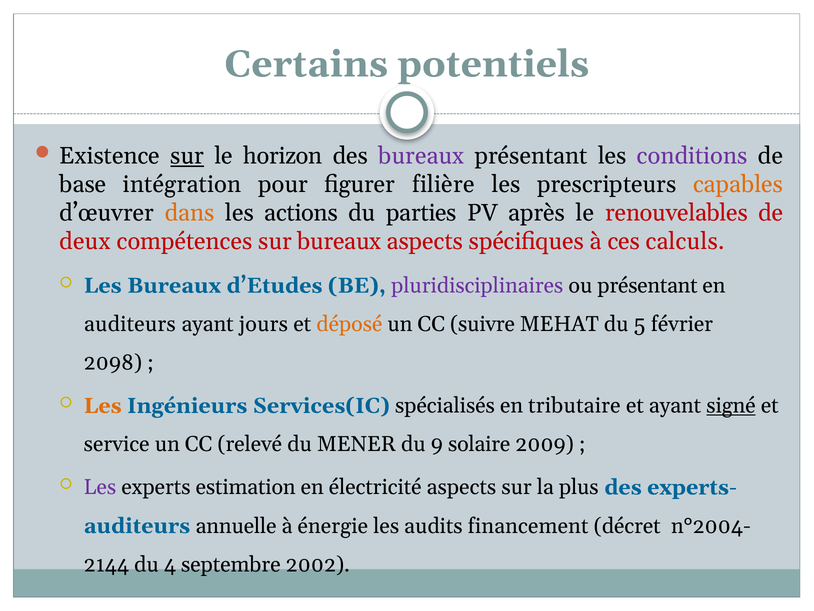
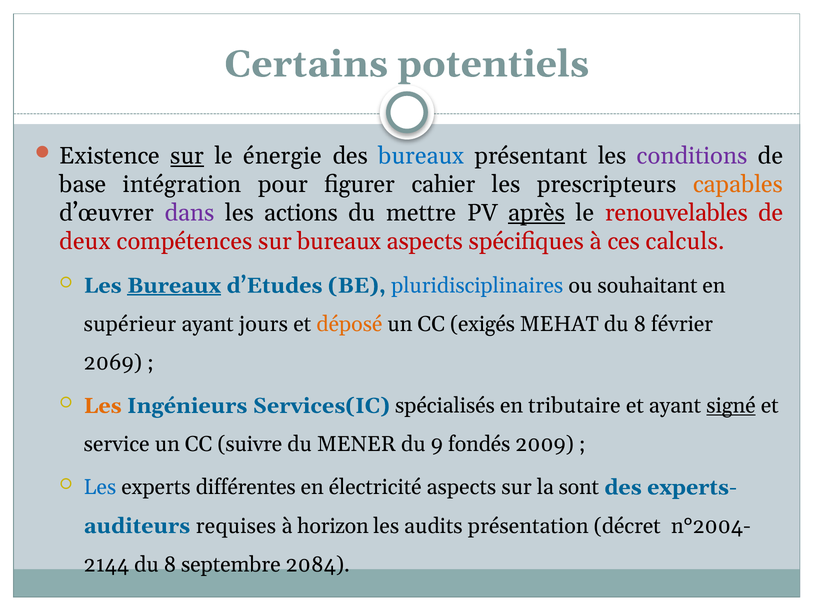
horizon: horizon -> énergie (283, 156)
bureaux colour: purple -> blue (421, 156)
filière: filière -> cahier (444, 184)
dans colour: orange -> purple (190, 213)
parties: parties -> mettre (421, 213)
après underline: none -> present (537, 213)
Bureaux underline: none -> present (174, 285)
pluridisciplinaires colour: purple -> blue (477, 285)
ou présentant: présentant -> souhaitant (647, 285)
auditeurs: auditeurs -> supérieur (130, 324)
suivre: suivre -> exigés (483, 324)
MEHAT du 5: 5 -> 8 (640, 324)
2098: 2098 -> 2069 (113, 363)
relevé: relevé -> suivre (250, 444)
solaire: solaire -> fondés (479, 444)
Les colour: purple -> blue (100, 487)
estimation: estimation -> différentes (246, 487)
plus: plus -> sont (579, 487)
annuelle: annuelle -> requises (236, 526)
énergie: énergie -> horizon (333, 526)
financement: financement -> présentation (528, 526)
4: 4 -> 8 (170, 564)
2002: 2002 -> 2084 (318, 564)
